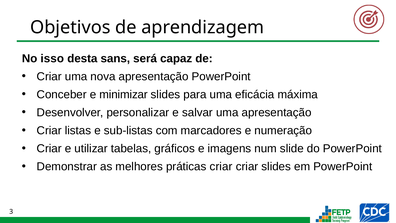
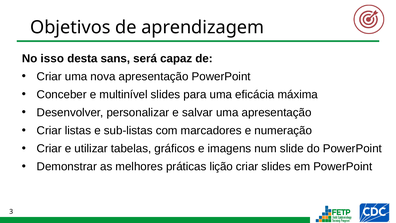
minimizar: minimizar -> multinível (124, 94)
práticas criar: criar -> lição (221, 166)
